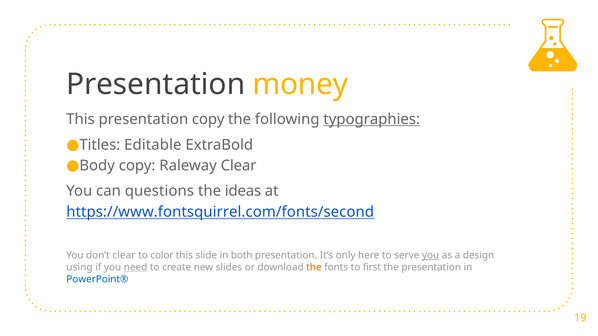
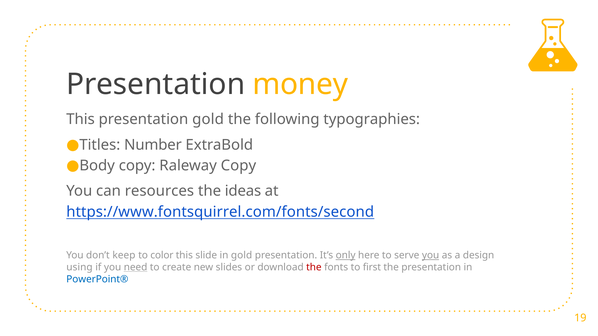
presentation copy: copy -> gold (208, 119)
typographies underline: present -> none (372, 119)
Editable: Editable -> Number (153, 145)
Raleway Clear: Clear -> Copy (238, 166)
questions: questions -> resources (159, 191)
don’t clear: clear -> keep (124, 256)
in both: both -> gold (242, 256)
only underline: none -> present (346, 256)
the colour: orange -> red (314, 268)
